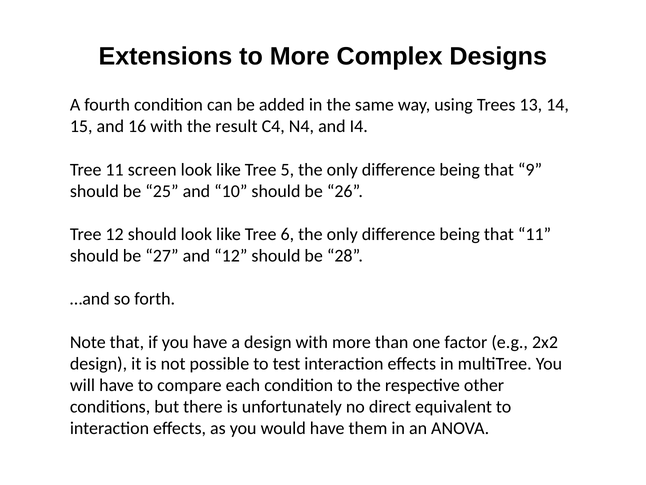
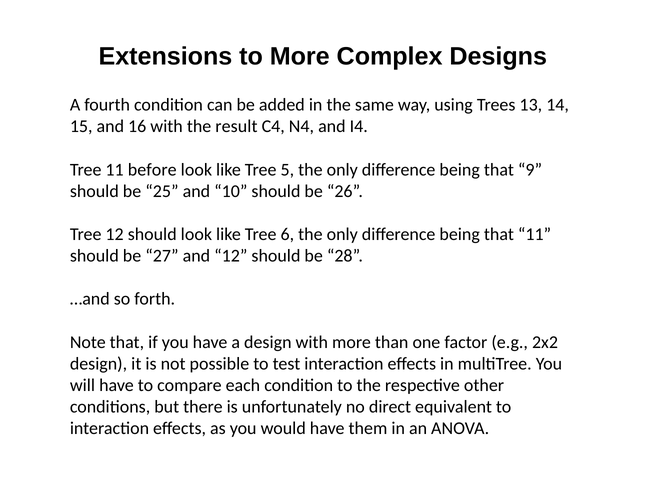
screen: screen -> before (152, 169)
